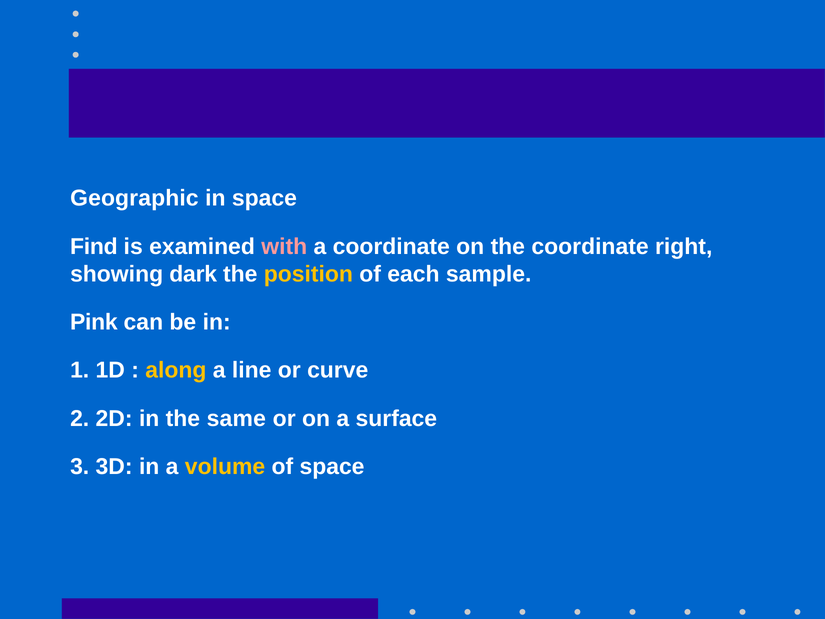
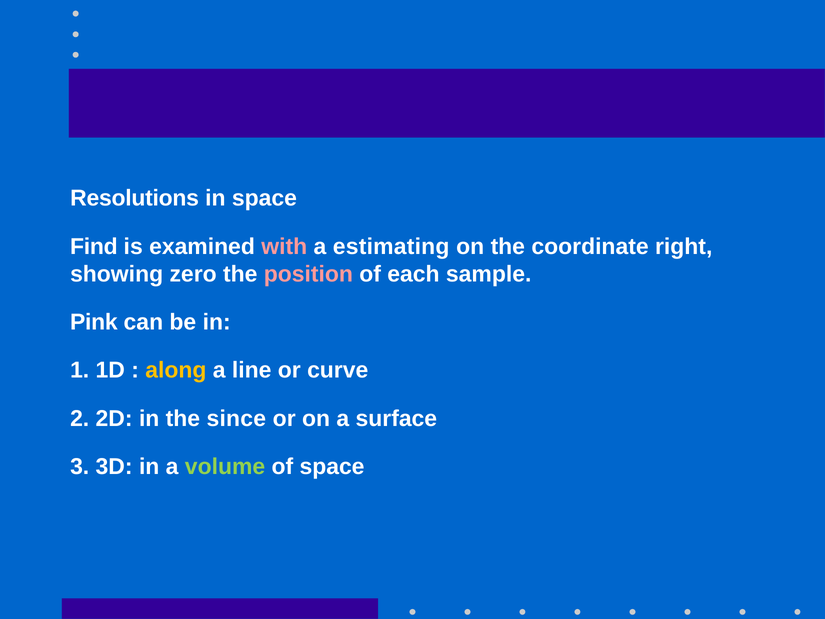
Geographic: Geographic -> Resolutions (135, 198)
a coordinate: coordinate -> estimating (391, 246)
dark: dark -> zero (193, 274)
position colour: yellow -> pink (308, 274)
same: same -> since (236, 418)
volume colour: yellow -> light green (225, 466)
